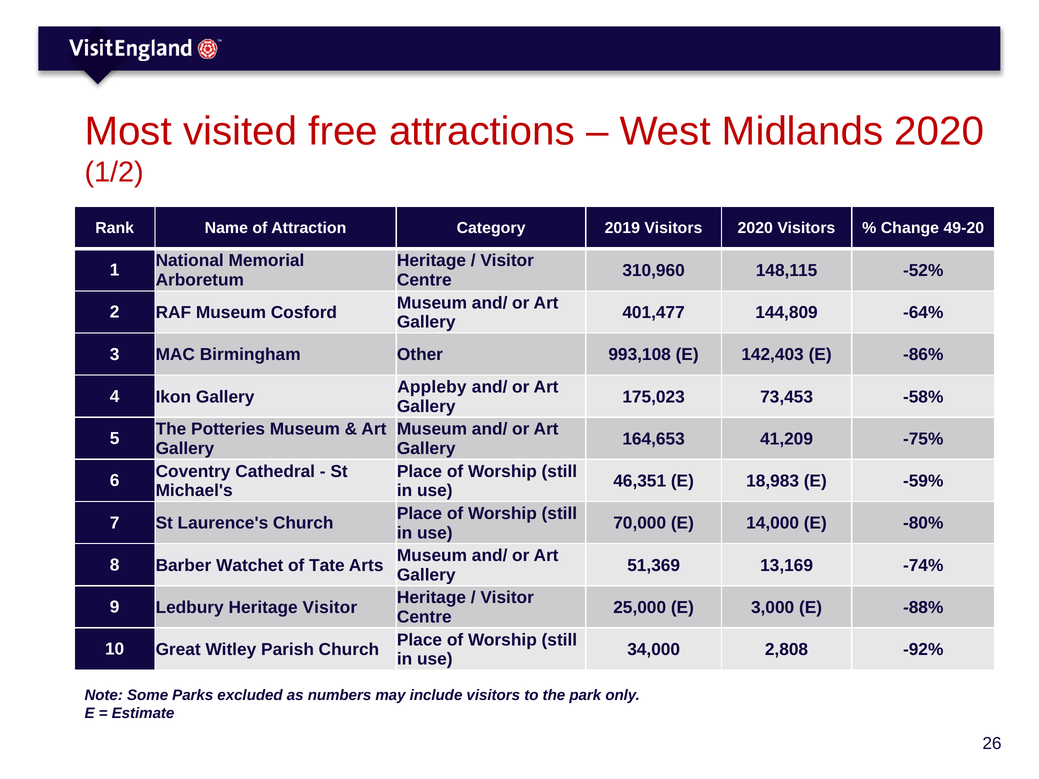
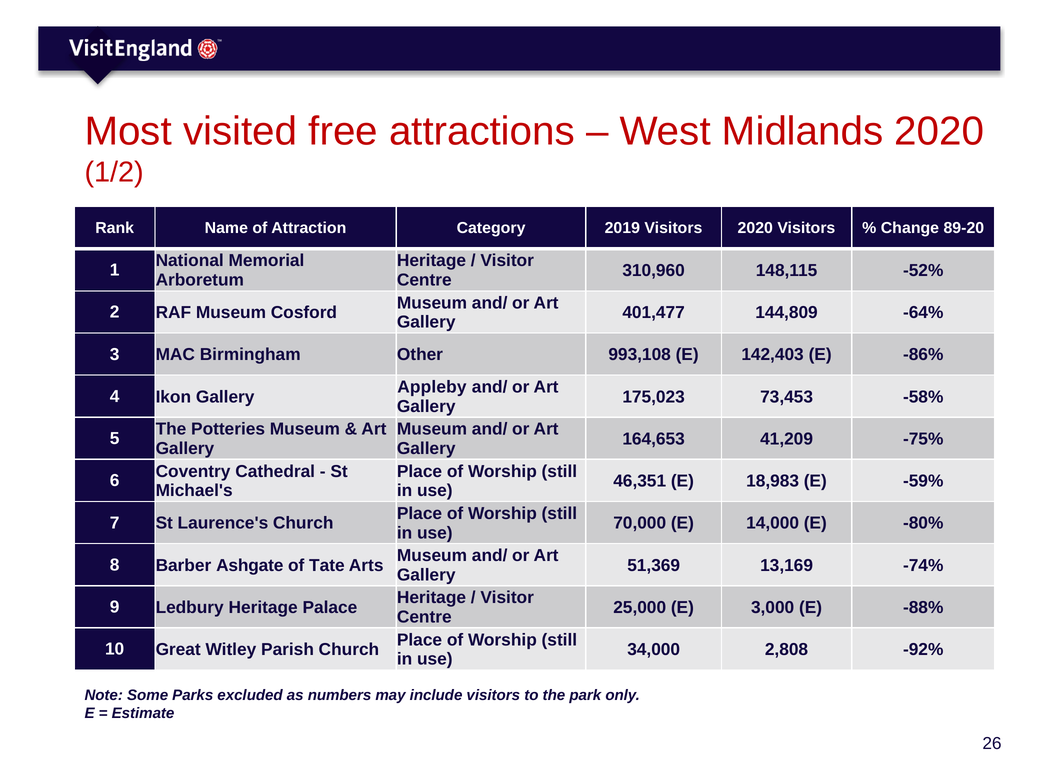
49-20: 49-20 -> 89-20 (964, 228)
Watchet: Watchet -> Ashgate (250, 565)
Heritage Visitor: Visitor -> Palace (330, 608)
